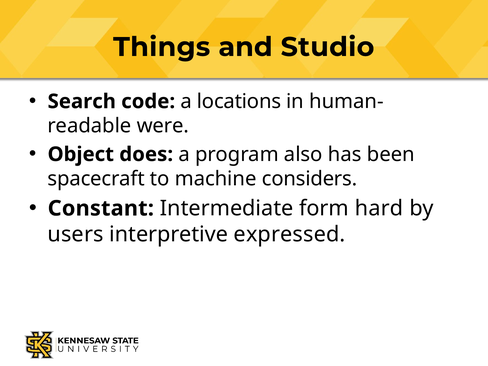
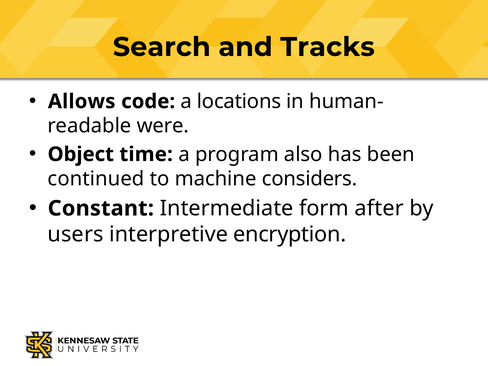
Things: Things -> Search (162, 47)
Studio: Studio -> Tracks (328, 47)
Search: Search -> Allows (82, 101)
does: does -> time (146, 154)
spacecraft: spacecraft -> continued (96, 179)
hard: hard -> after (379, 208)
expressed: expressed -> encryption (290, 234)
